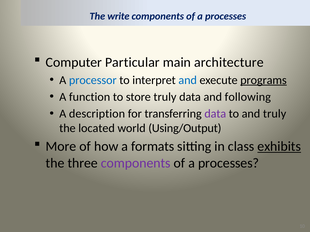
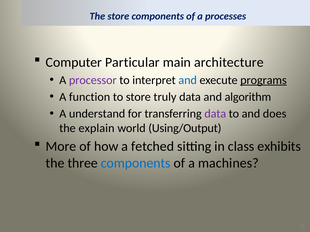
The write: write -> store (118, 16)
processor colour: blue -> purple (93, 80)
following: following -> algorithm (248, 97)
description: description -> understand (97, 114)
and truly: truly -> does (275, 114)
located: located -> explain (97, 128)
formats: formats -> fetched (153, 147)
exhibits underline: present -> none (279, 147)
components colour: purple -> blue (136, 163)
processes: processes -> machines (228, 163)
